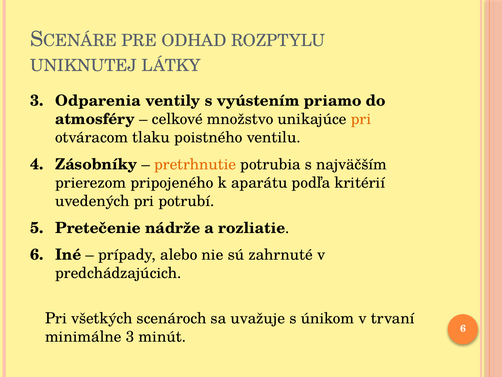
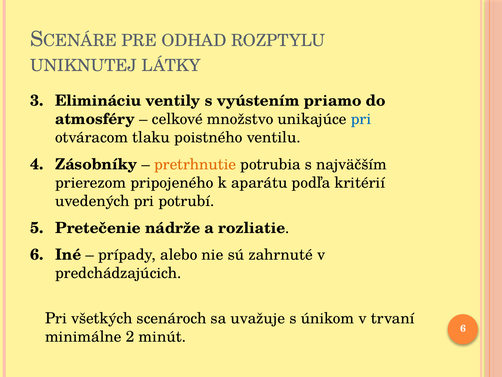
Odparenia: Odparenia -> Elimináciu (98, 101)
pri colour: orange -> blue (361, 119)
minimálne 3: 3 -> 2 (130, 336)
